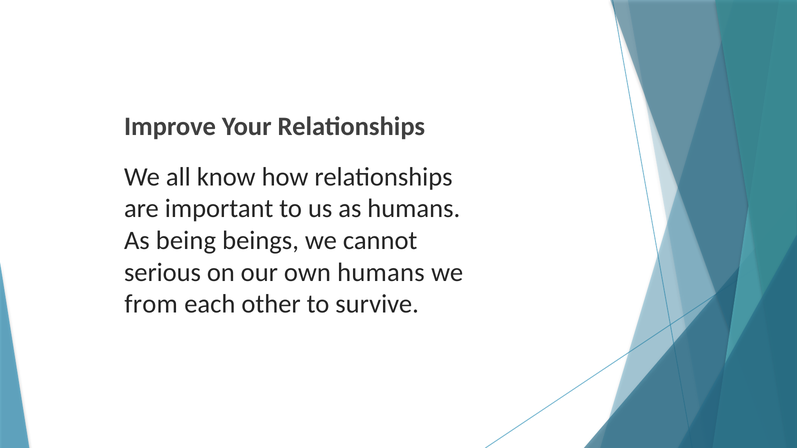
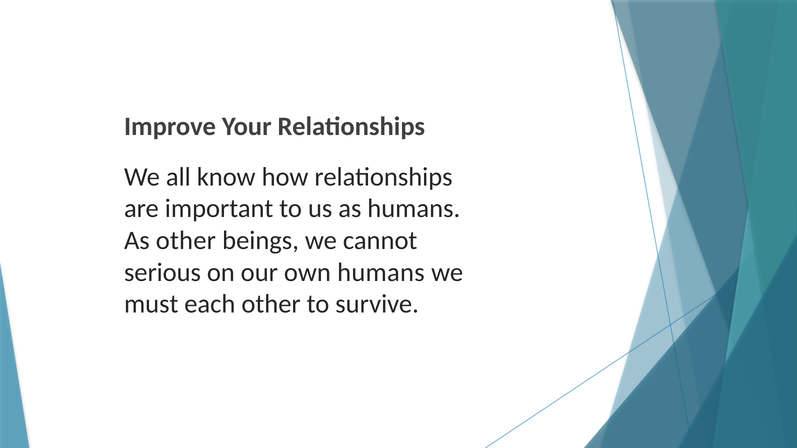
As being: being -> other (186, 241)
from: from -> must (151, 304)
